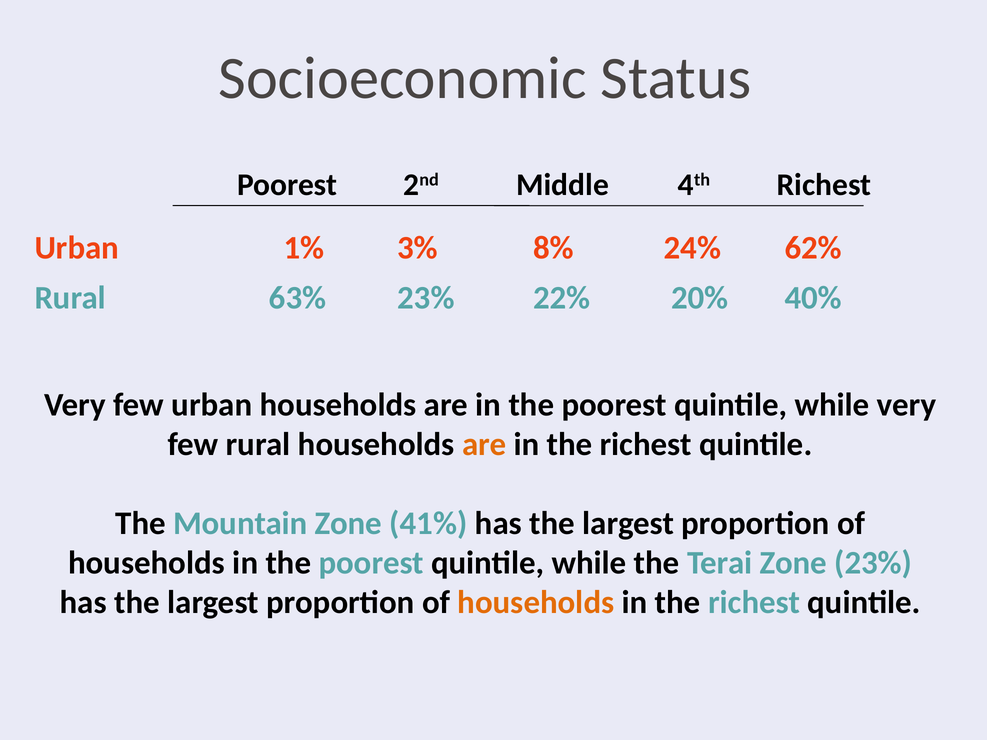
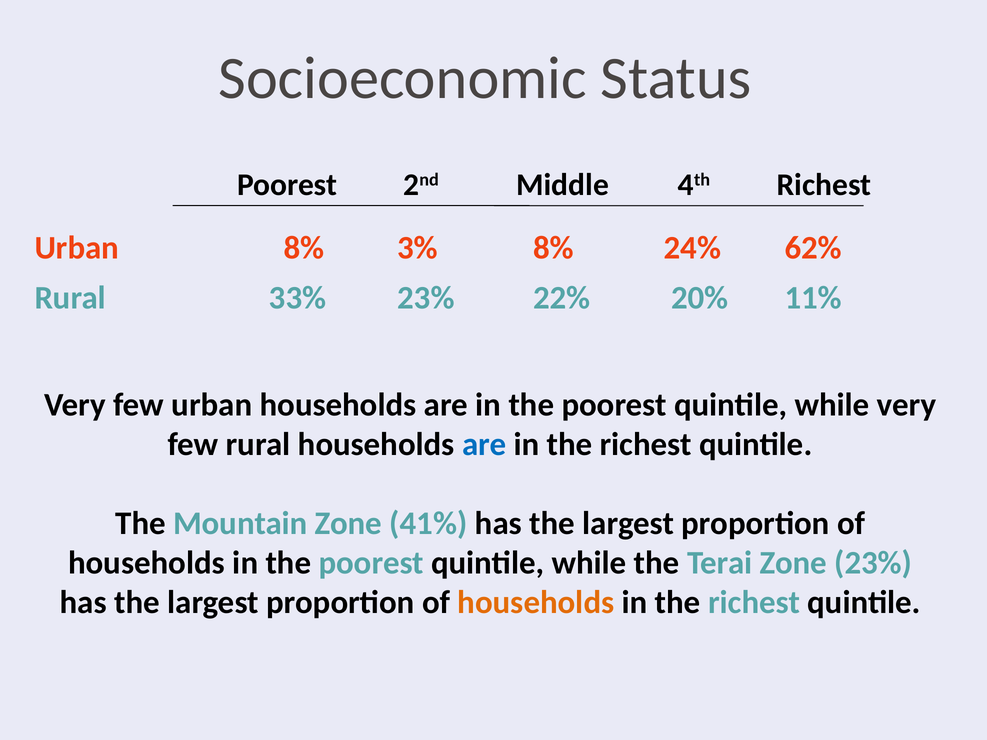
Urban 1%: 1% -> 8% (304, 248)
63%: 63% -> 33% (298, 298)
40%: 40% -> 11% (813, 298)
are colour: orange -> blue (484, 445)
